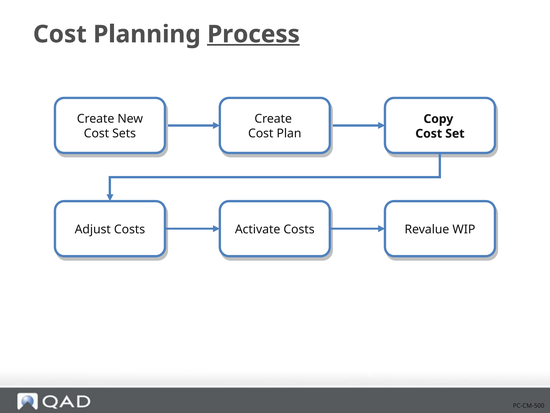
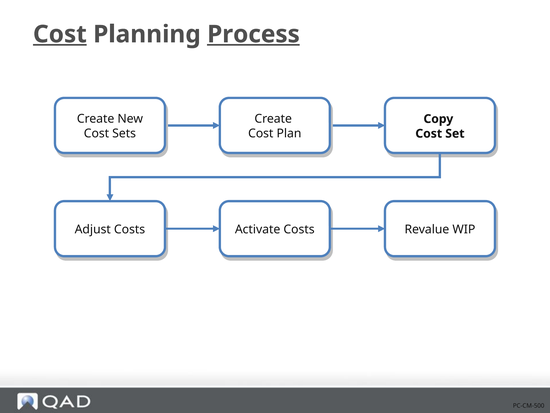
Cost underline: none -> present (60, 34)
